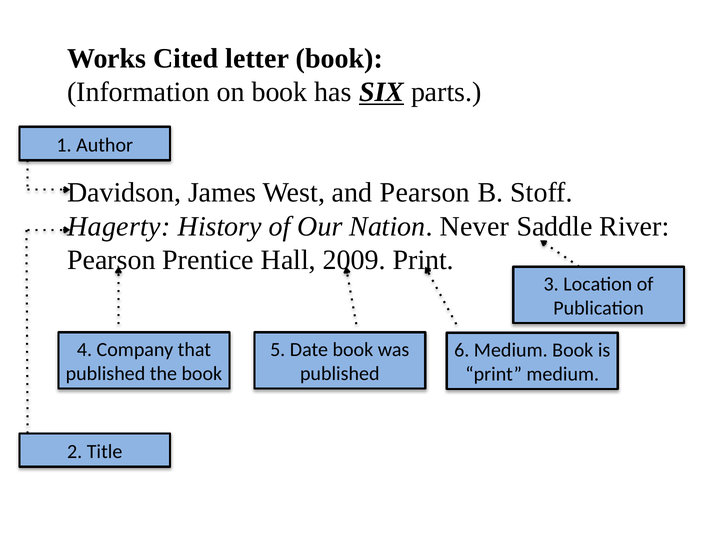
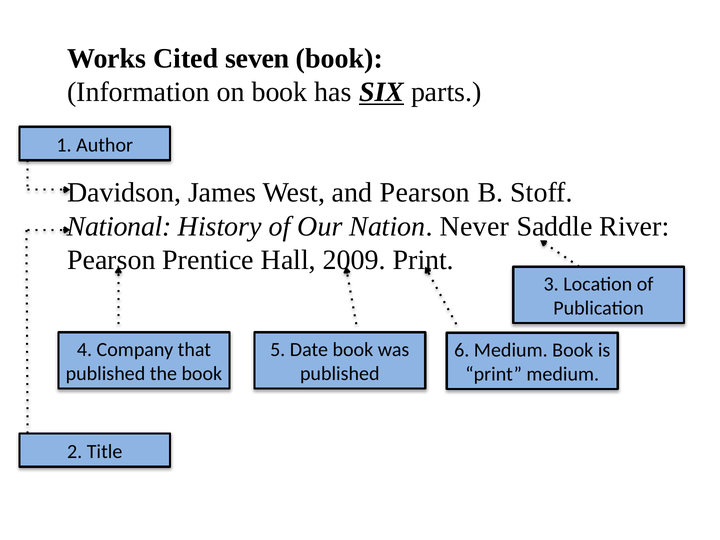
letter: letter -> seven (257, 58)
Hagerty: Hagerty -> National (119, 226)
